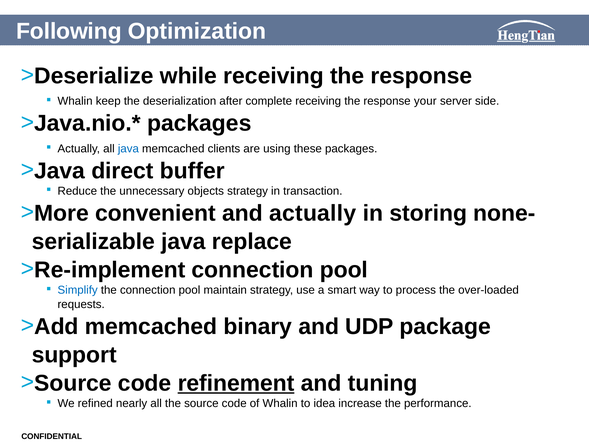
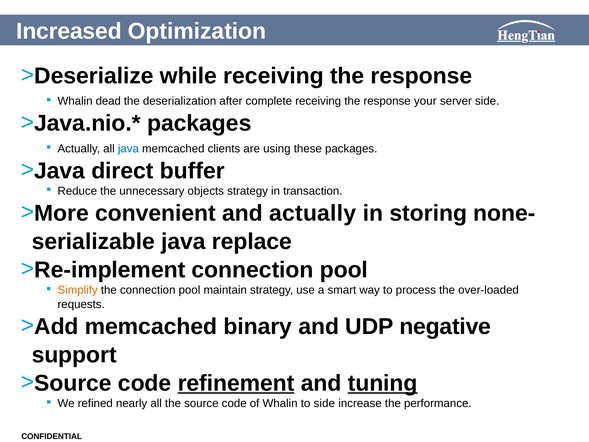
Following: Following -> Increased (69, 31)
keep: keep -> dead (108, 101)
Simplify colour: blue -> orange (78, 290)
package: package -> negative (445, 326)
tuning underline: none -> present (383, 383)
to idea: idea -> side (324, 403)
